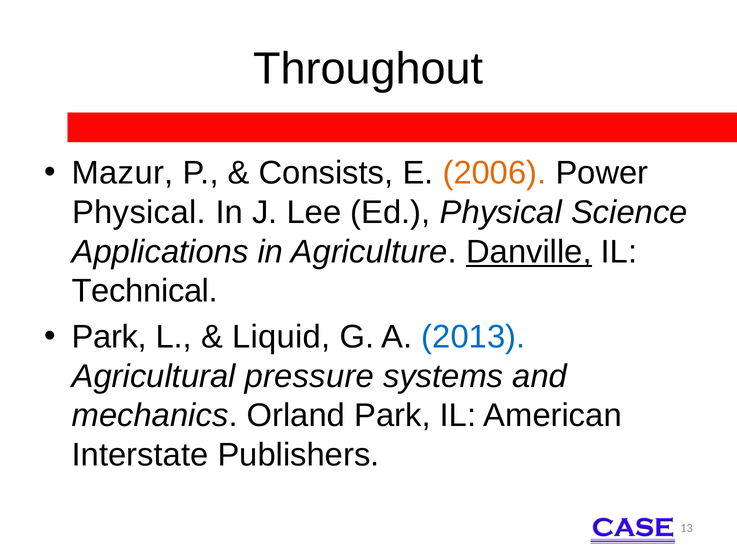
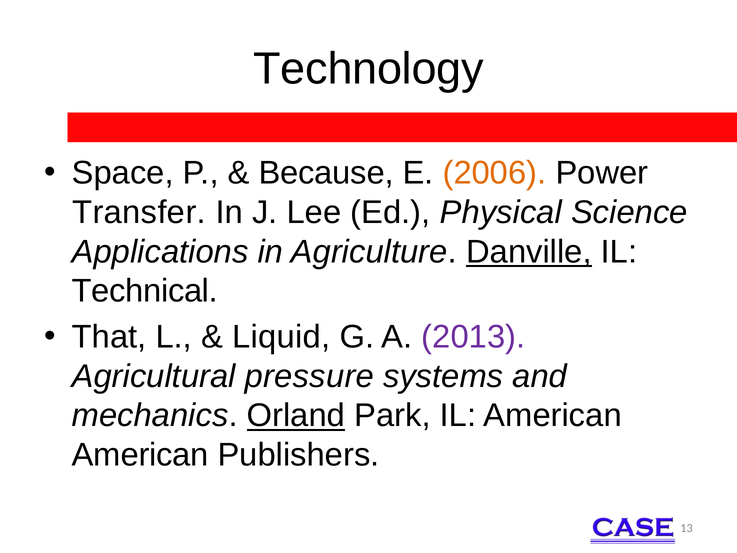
Throughout: Throughout -> Technology (368, 69)
Mazur: Mazur -> Space (123, 173)
Consists: Consists -> Because (326, 173)
Physical: Physical -> Transfer (139, 212)
Park: Park -> That (109, 337)
2013 colour: blue -> purple (473, 337)
Orland underline: none -> present (296, 415)
Interstate: Interstate -> American (140, 455)
